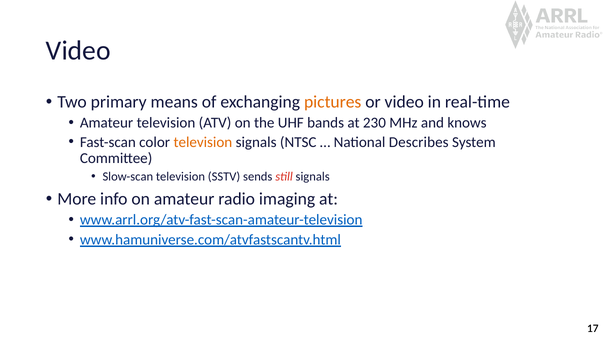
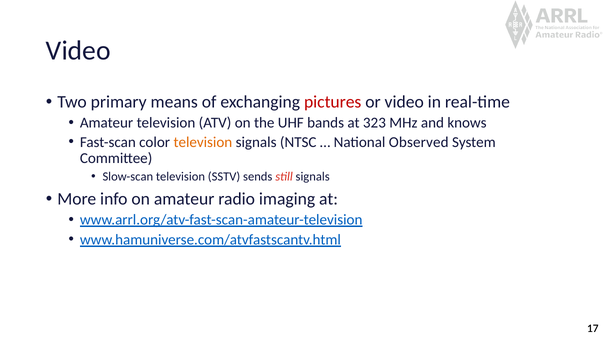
pictures colour: orange -> red (333, 102)
230: 230 -> 323 (374, 123)
Describes: Describes -> Observed (419, 142)
